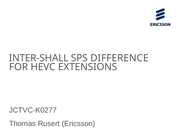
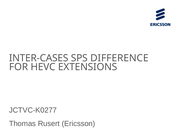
INTER-SHALL: INTER-SHALL -> INTER-CASES (39, 58)
